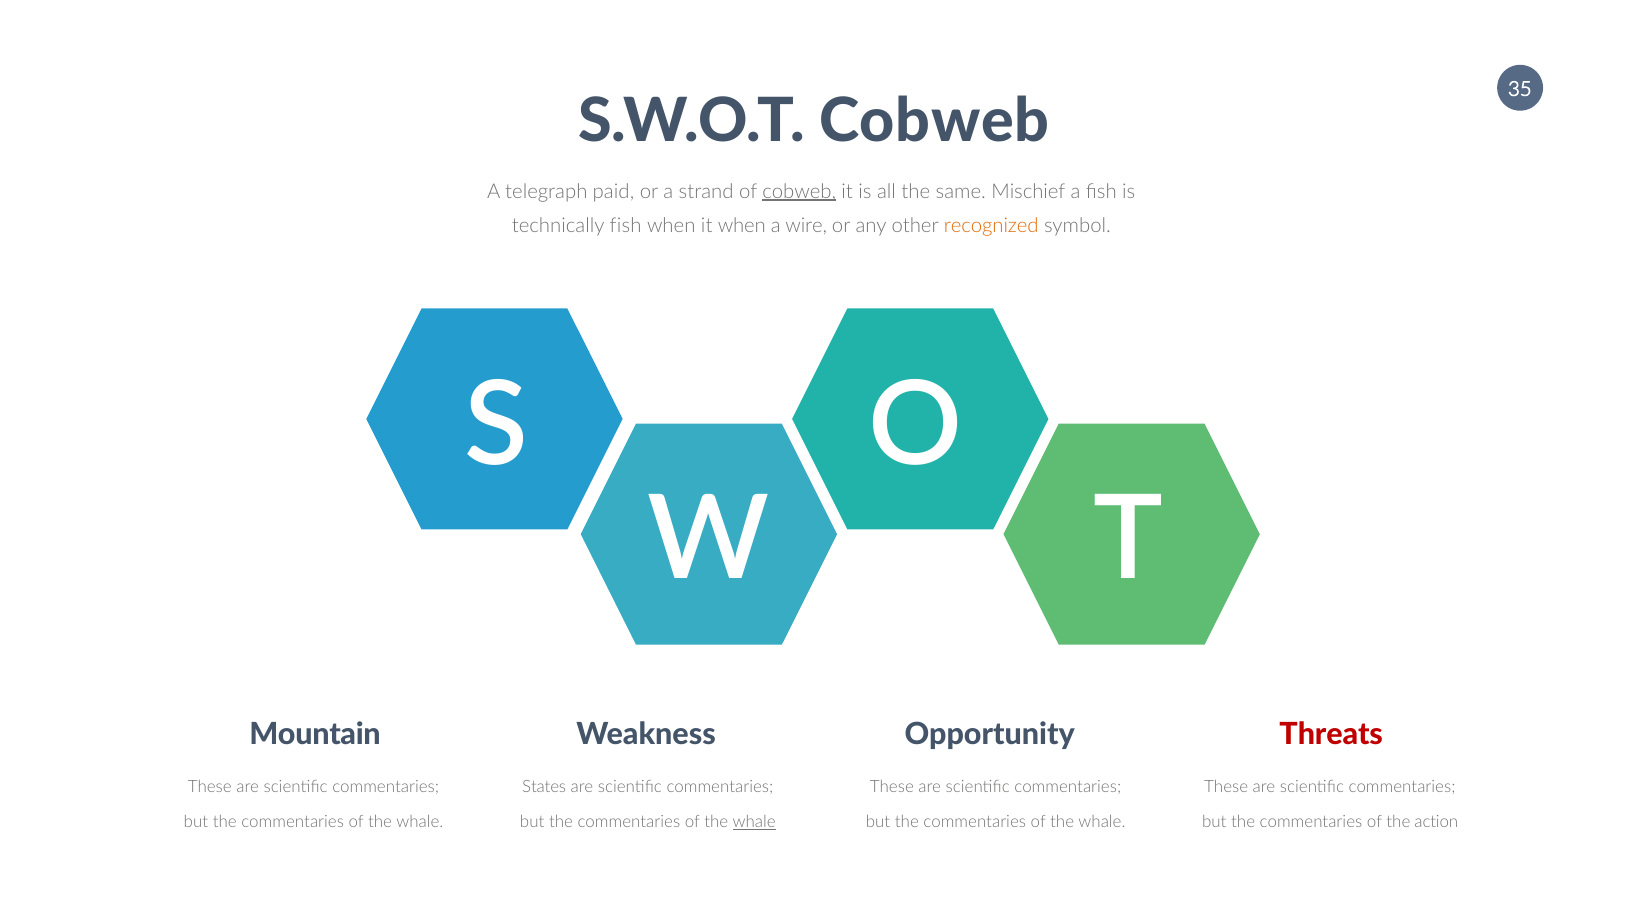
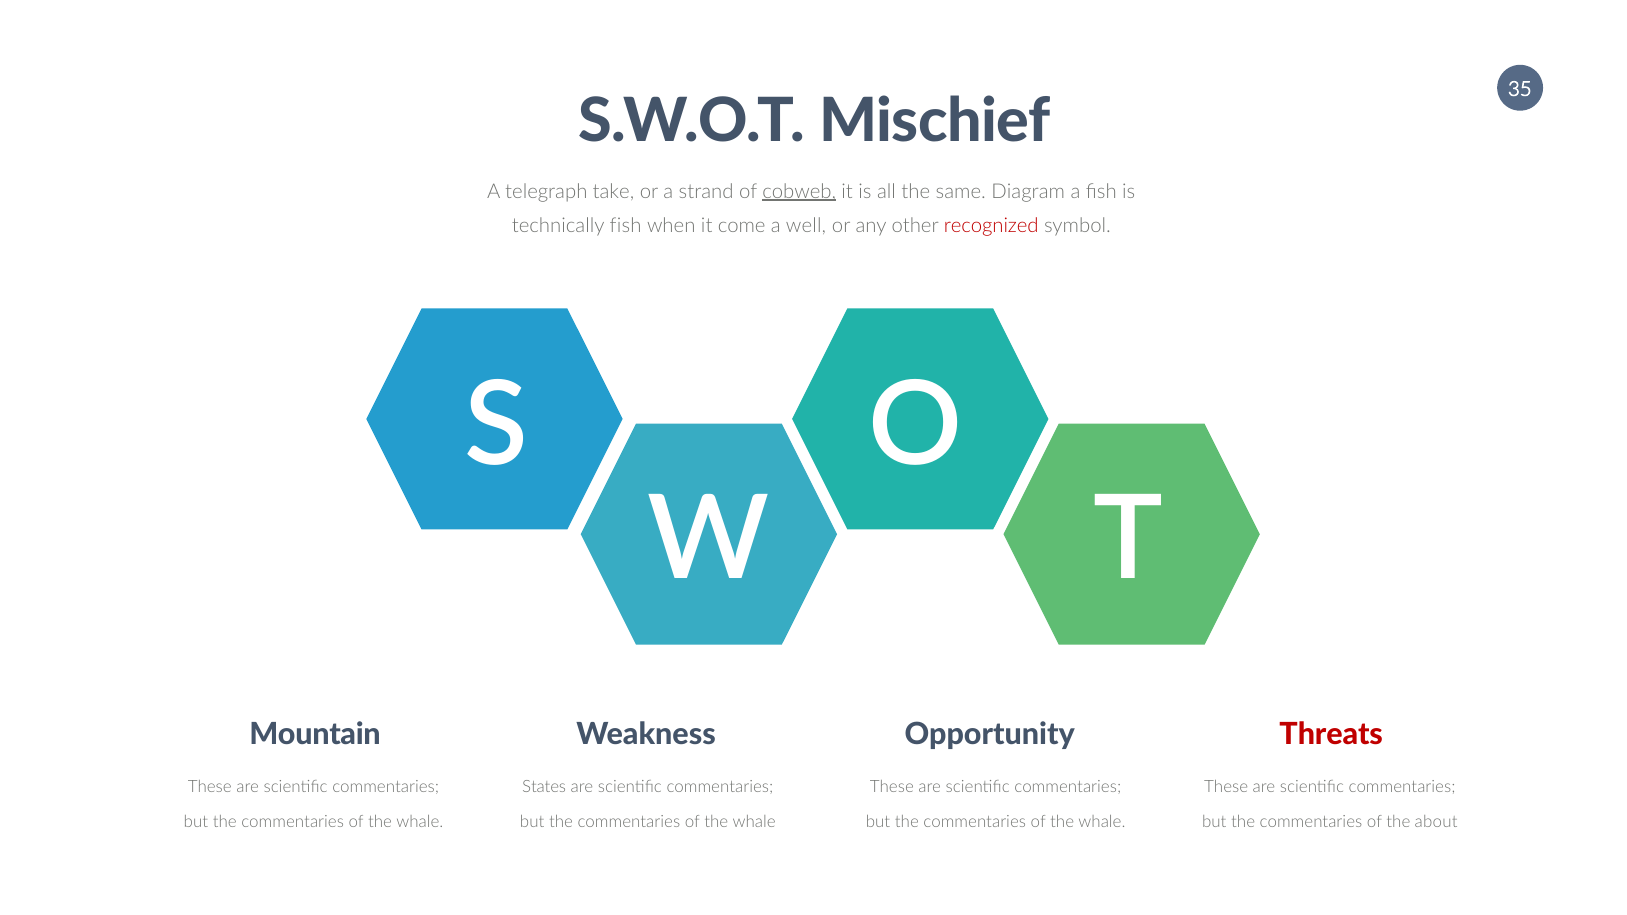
S.W.O.T Cobweb: Cobweb -> Mischief (935, 122)
paid: paid -> take (613, 191)
Mischief: Mischief -> Diagram (1028, 191)
it when: when -> come (742, 226)
wire: wire -> well (806, 226)
recognized colour: orange -> red (991, 226)
whale underline: present -> none (754, 822)
action: action -> about (1436, 822)
